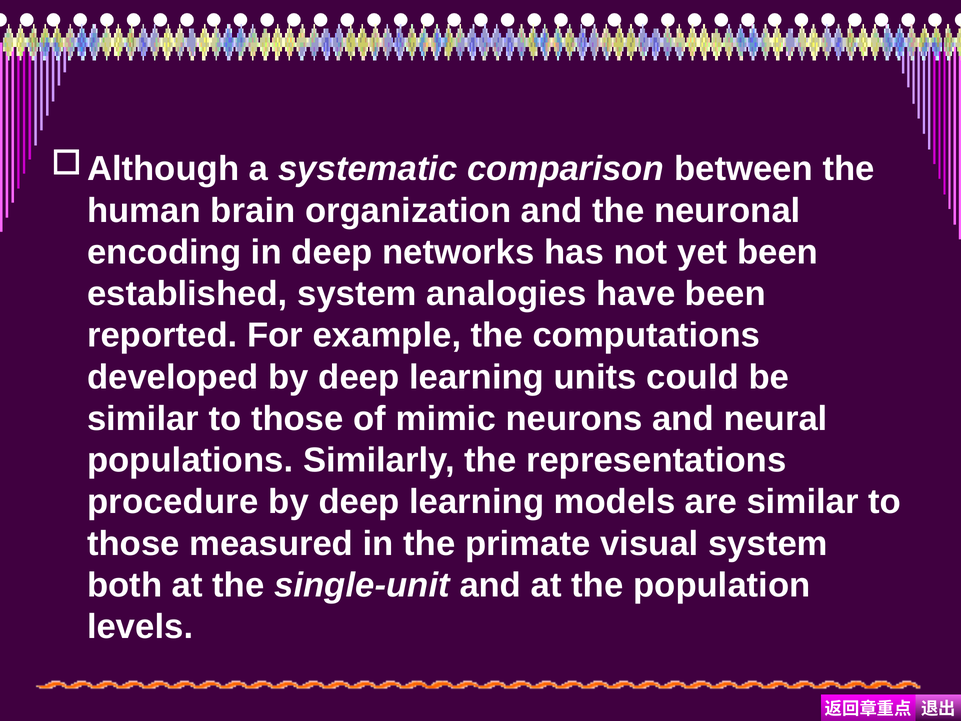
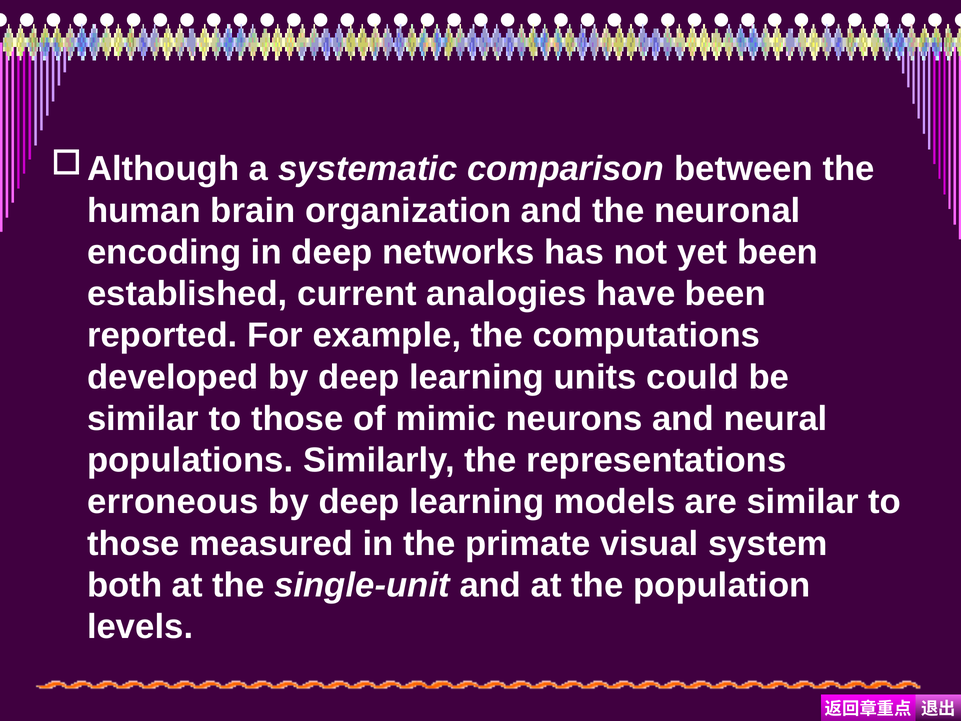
established system: system -> current (357, 294)
procedure: procedure -> erroneous (173, 502)
